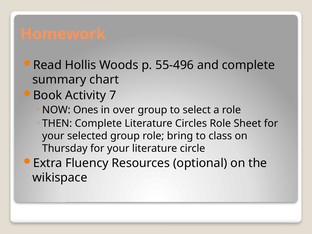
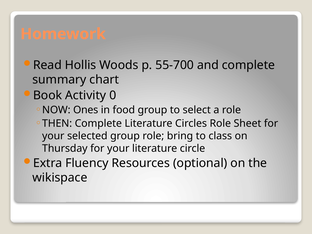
55-496: 55-496 -> 55-700 (175, 65)
7: 7 -> 0 (113, 95)
over: over -> food (124, 110)
